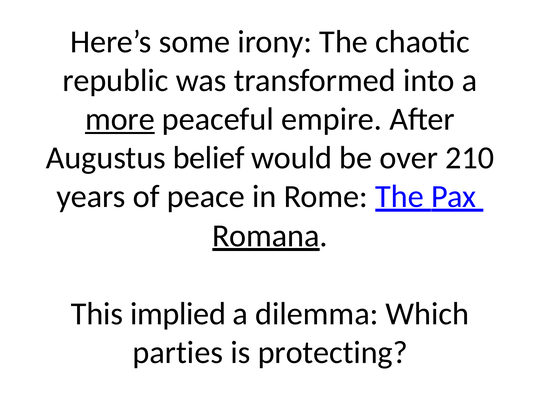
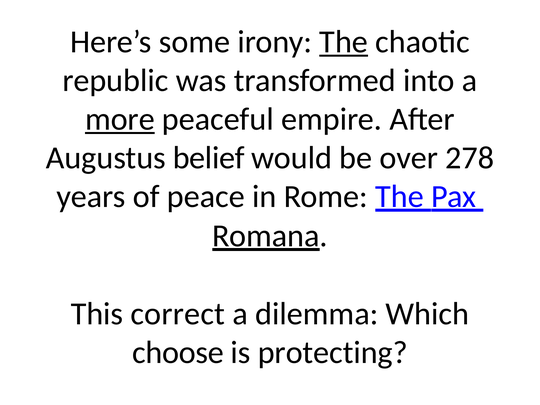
The underline: none -> present (344, 42)
210: 210 -> 278 (470, 158)
implied: implied -> correct (178, 314)
parties: parties -> choose (178, 353)
